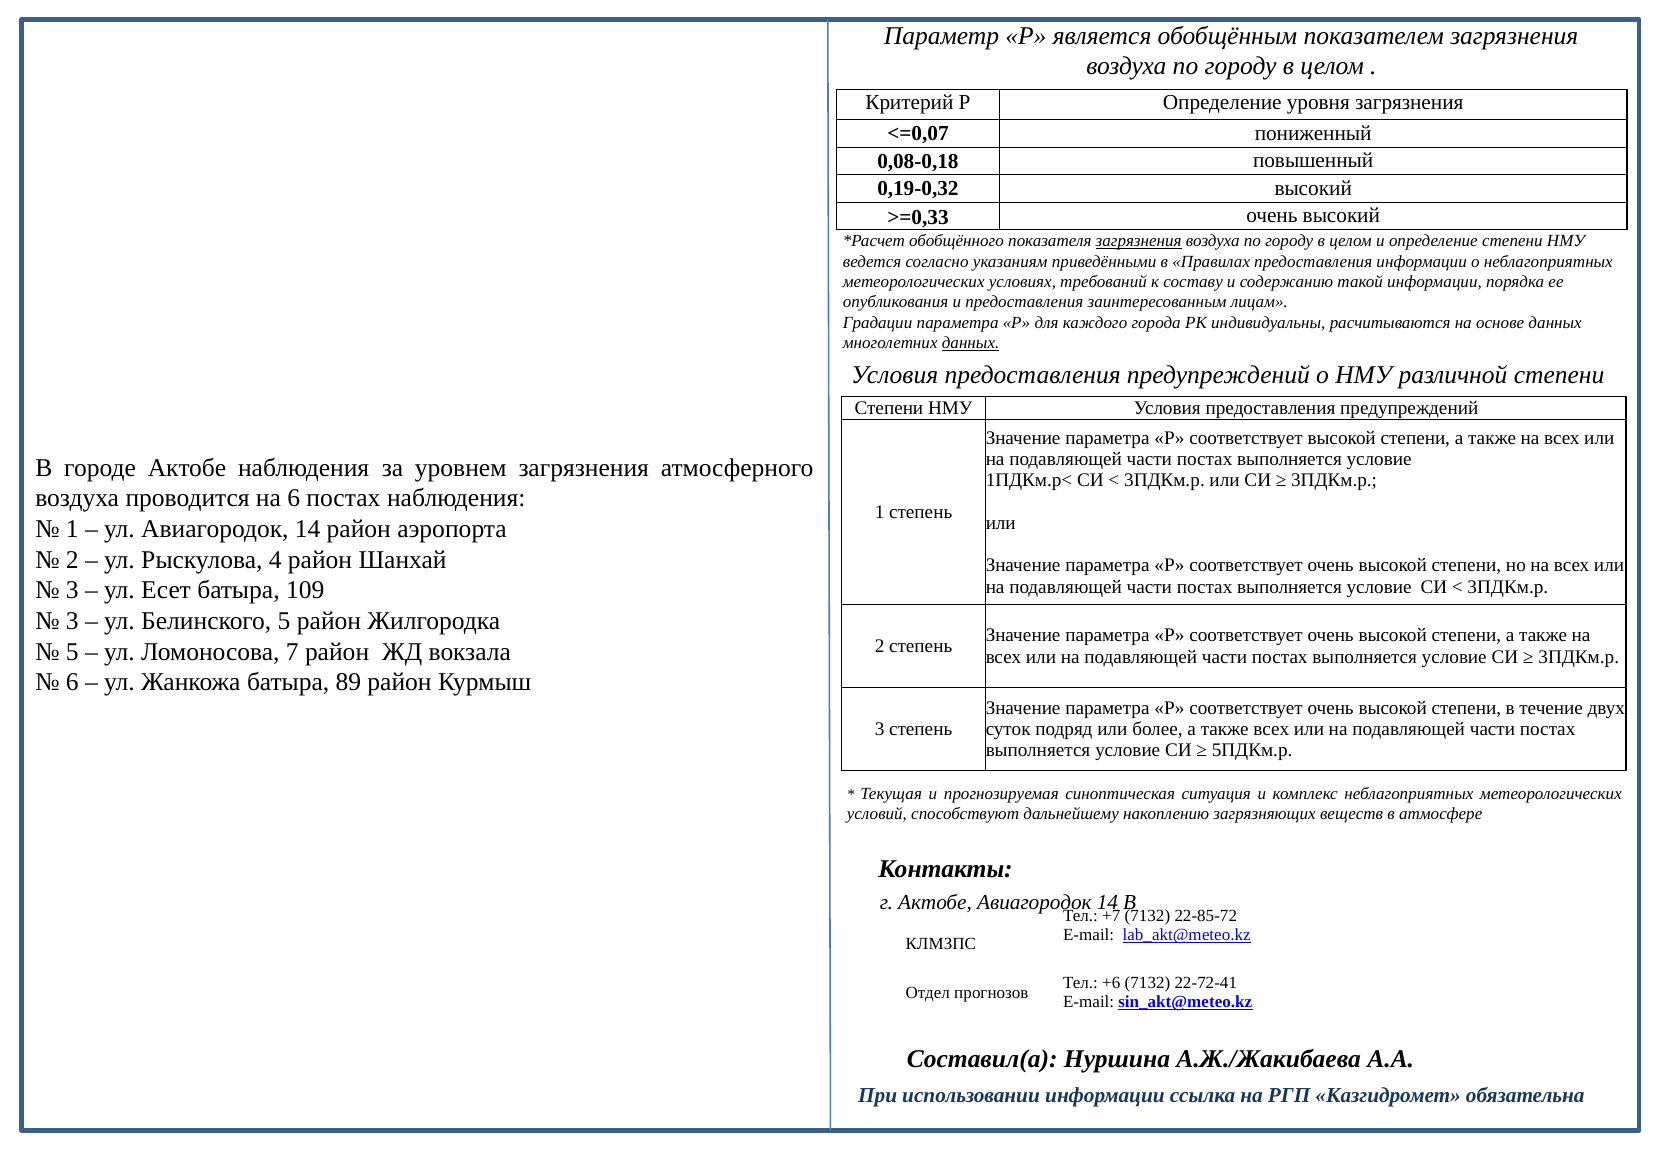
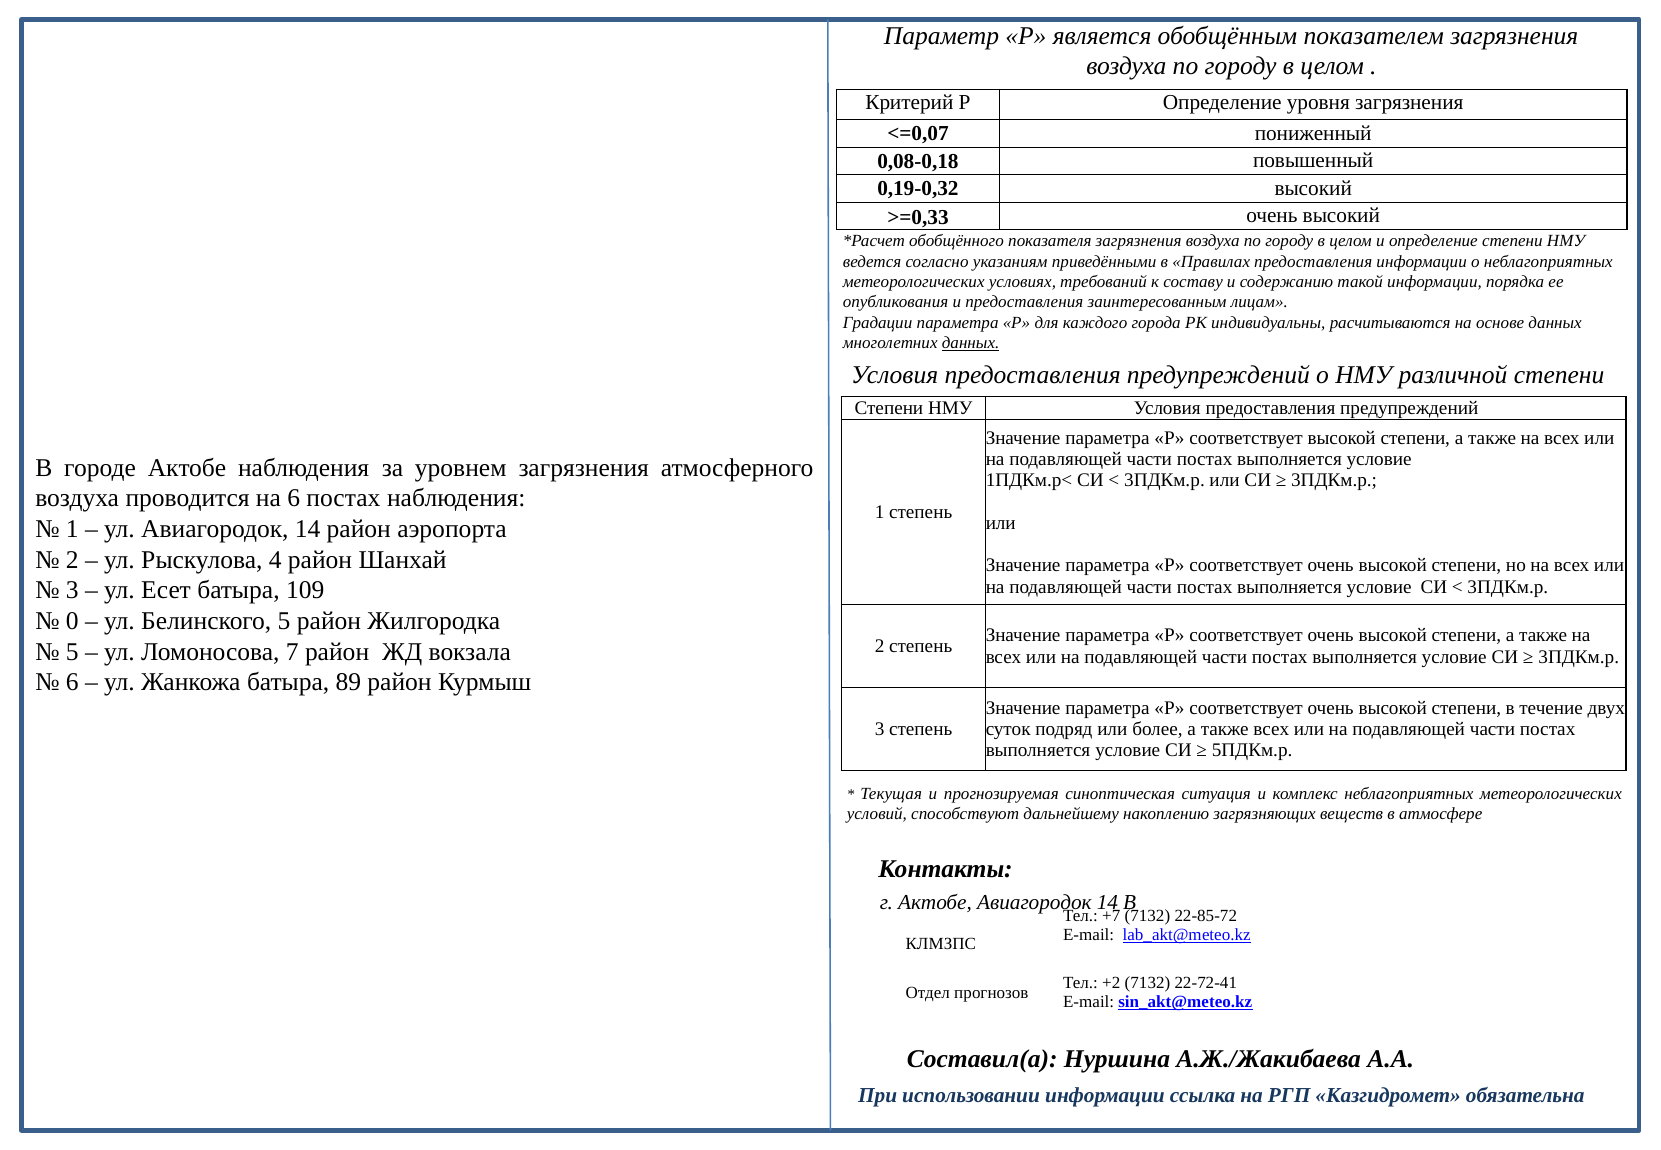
загрязнения underline: present -> none (1139, 241)
3: 3 -> 0 (72, 621)
+6: +6 -> +2 (1111, 983)
